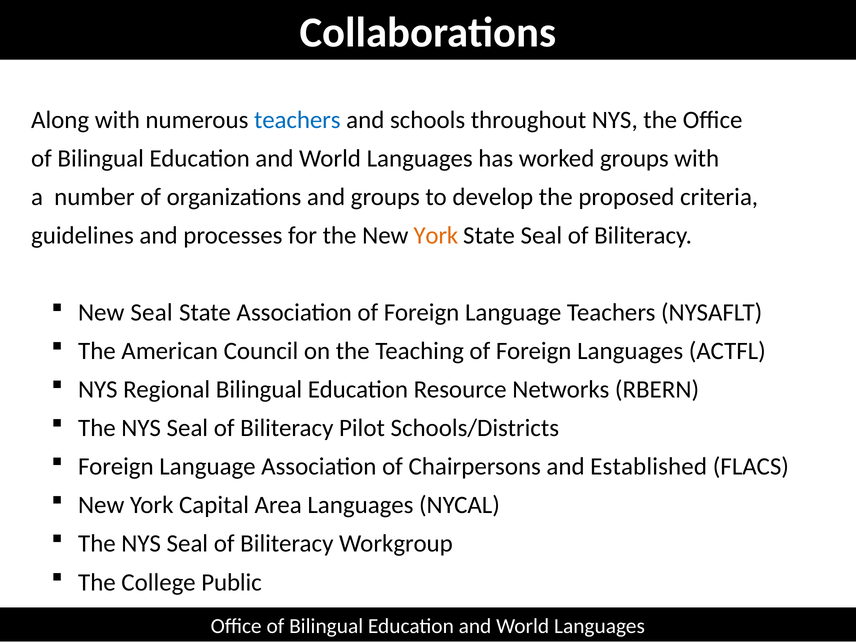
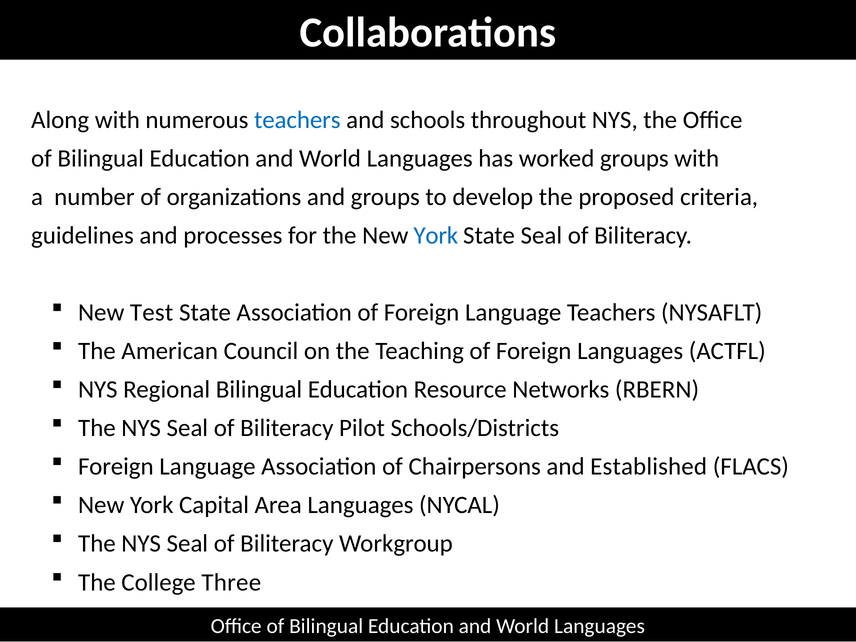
York colour: orange -> blue (436, 236)
New Seal: Seal -> Test (152, 313)
Public: Public -> Three (231, 582)
